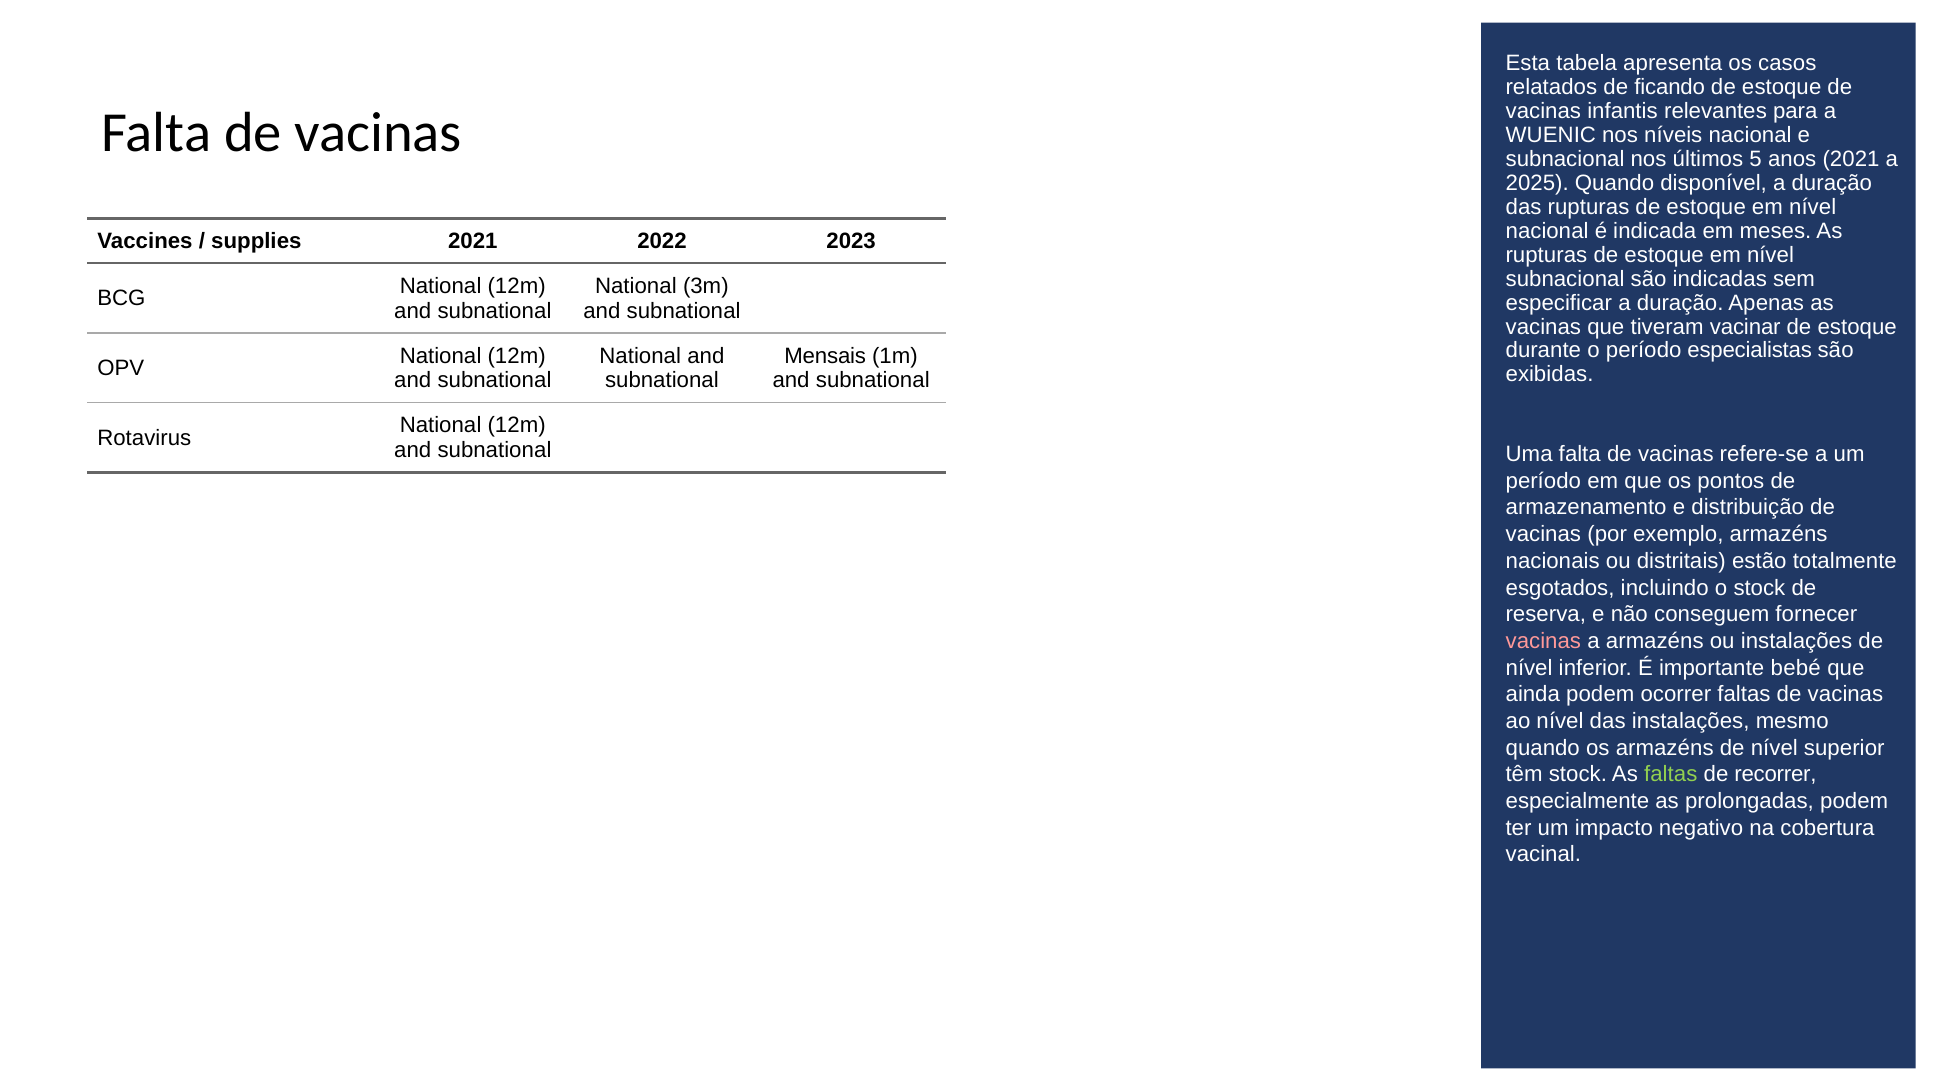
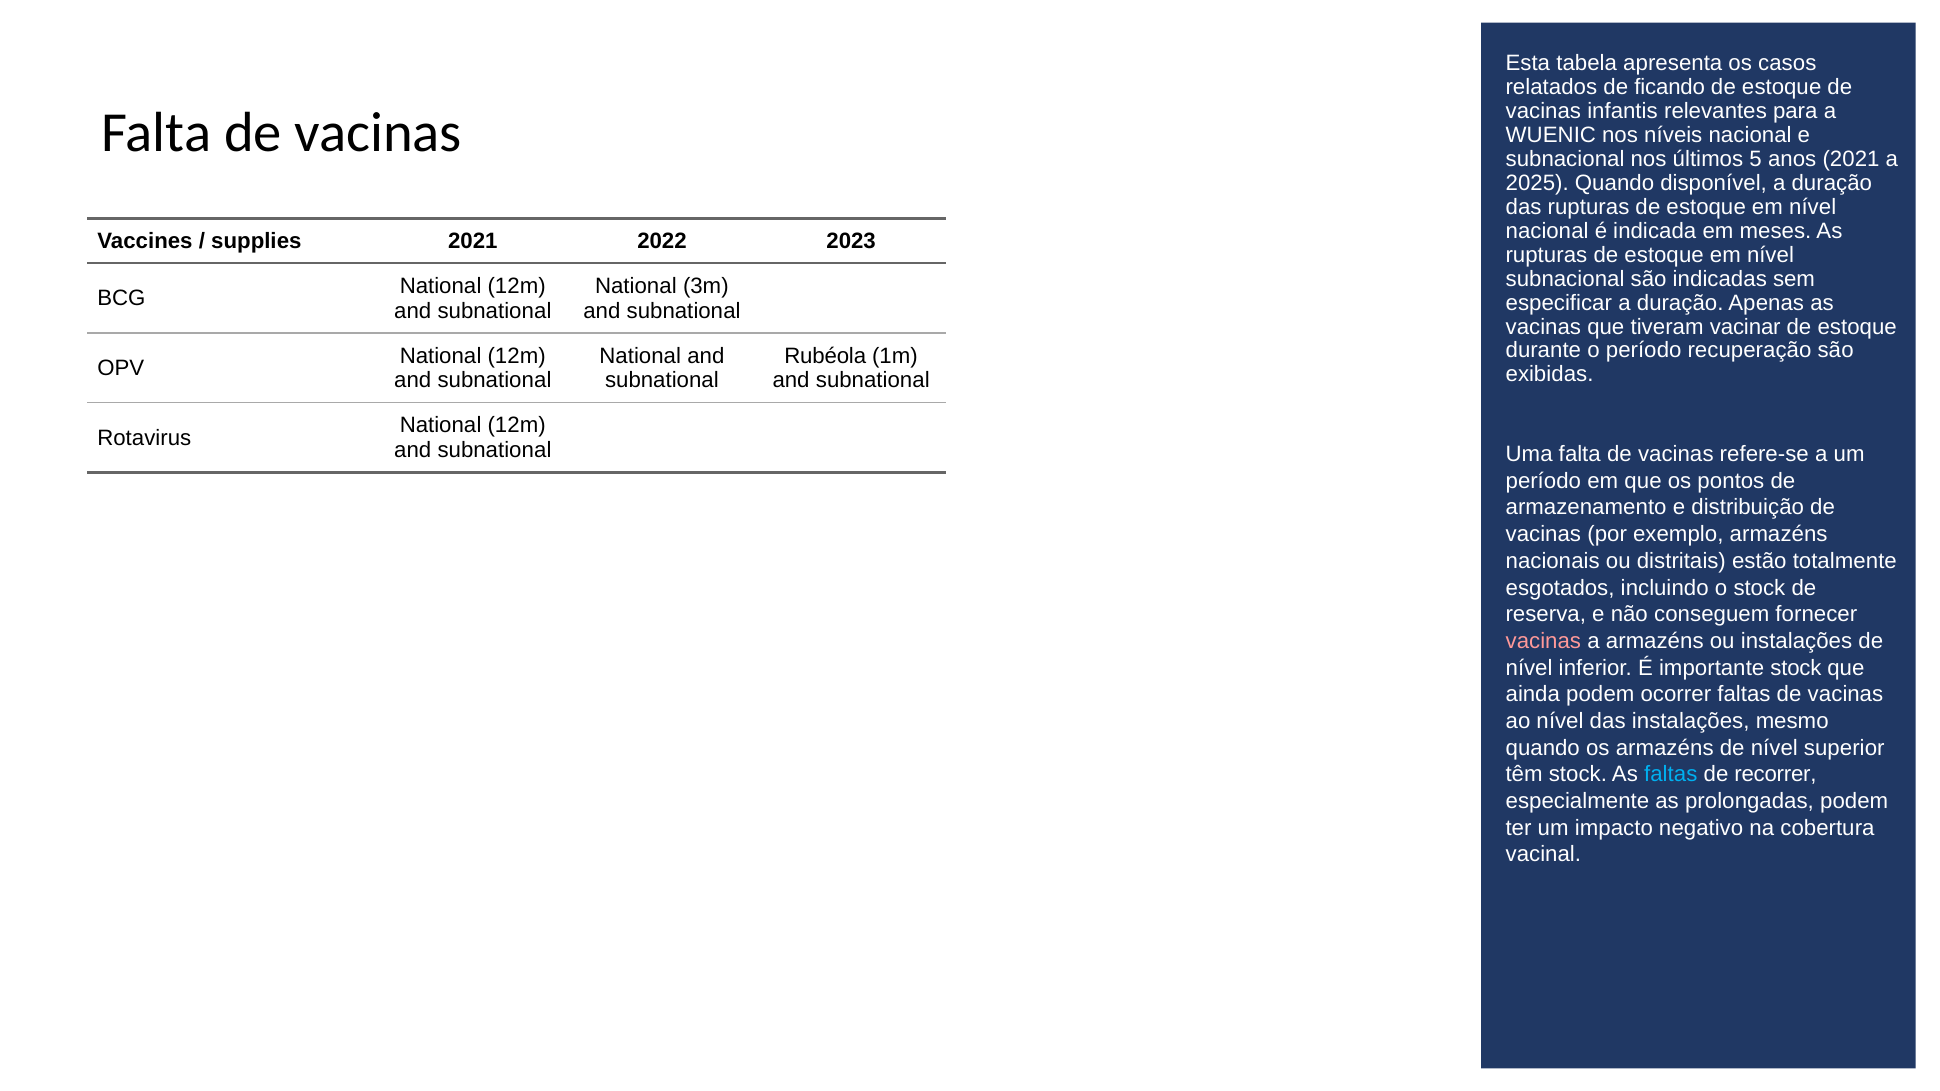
especialistas: especialistas -> recuperação (1750, 351)
Mensais: Mensais -> Rubéola (825, 356)
importante bebé: bebé -> stock (1796, 668)
faltas colour: light green -> light blue (1671, 775)
